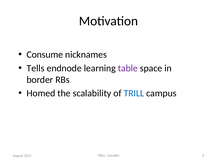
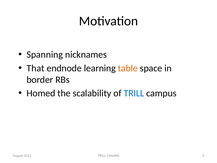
Consume: Consume -> Spanning (45, 55)
Tells: Tells -> That (36, 68)
table colour: purple -> orange (128, 68)
